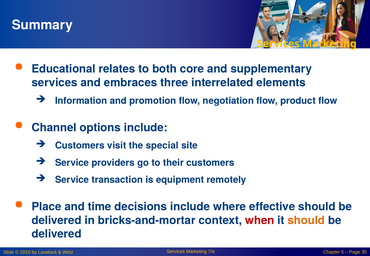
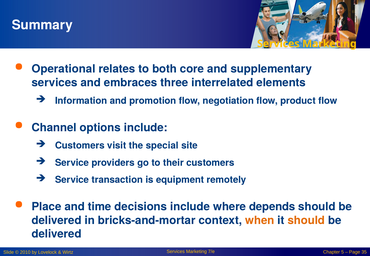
Educational: Educational -> Operational (64, 69)
effective: effective -> depends (272, 207)
when colour: red -> orange (260, 220)
